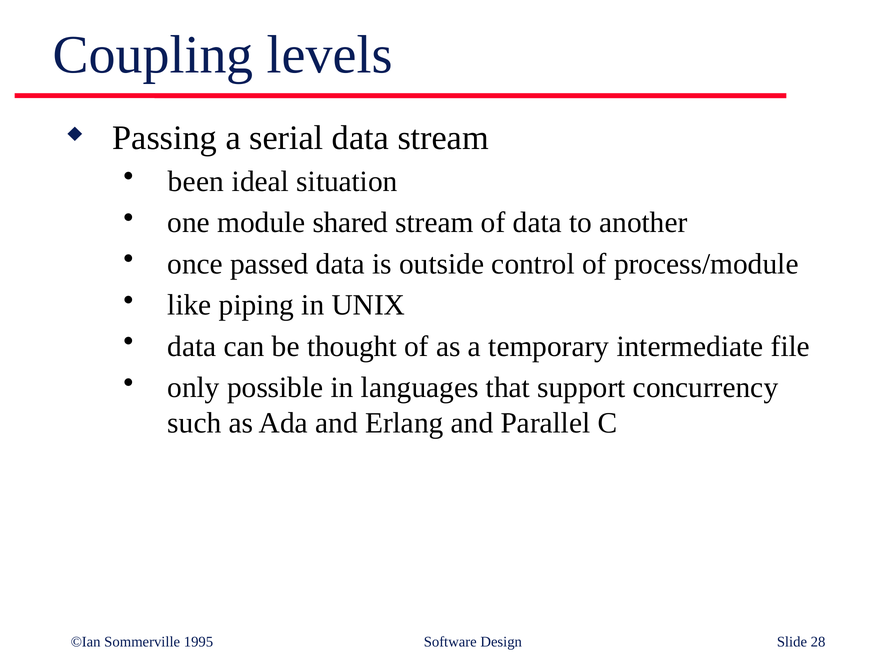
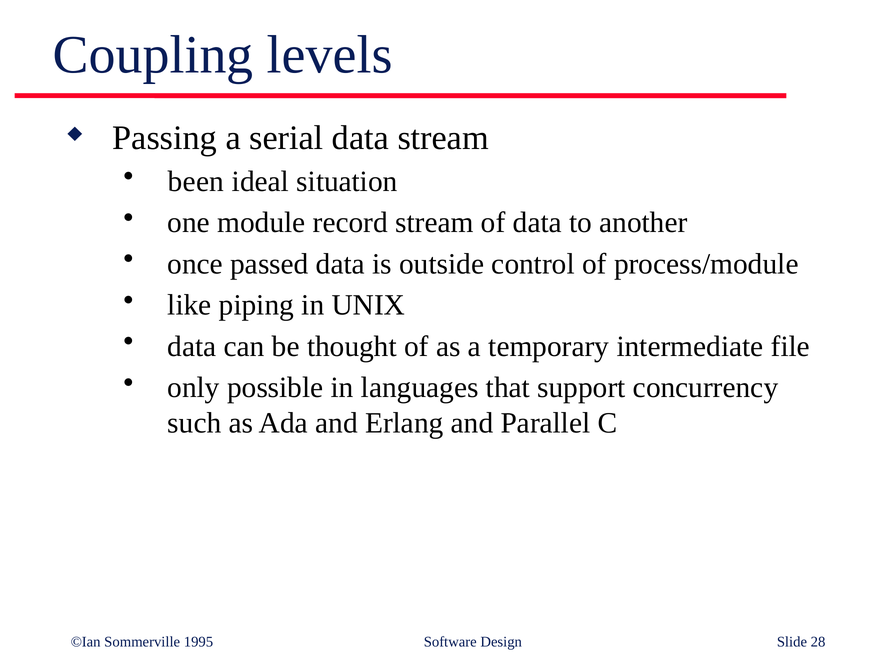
shared: shared -> record (350, 223)
